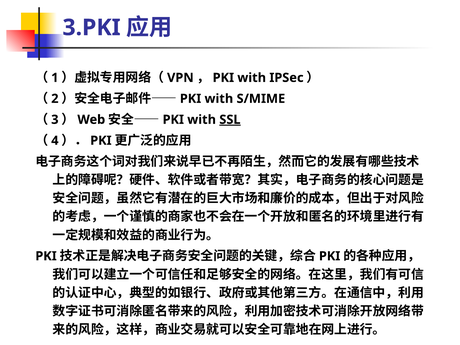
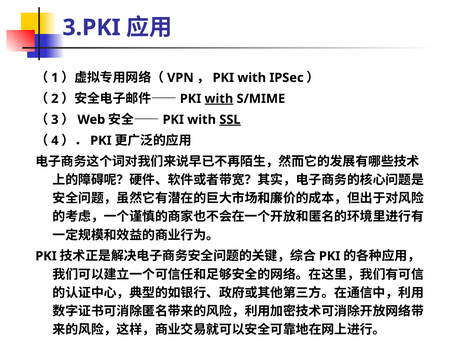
with underline: none -> present (219, 99)
